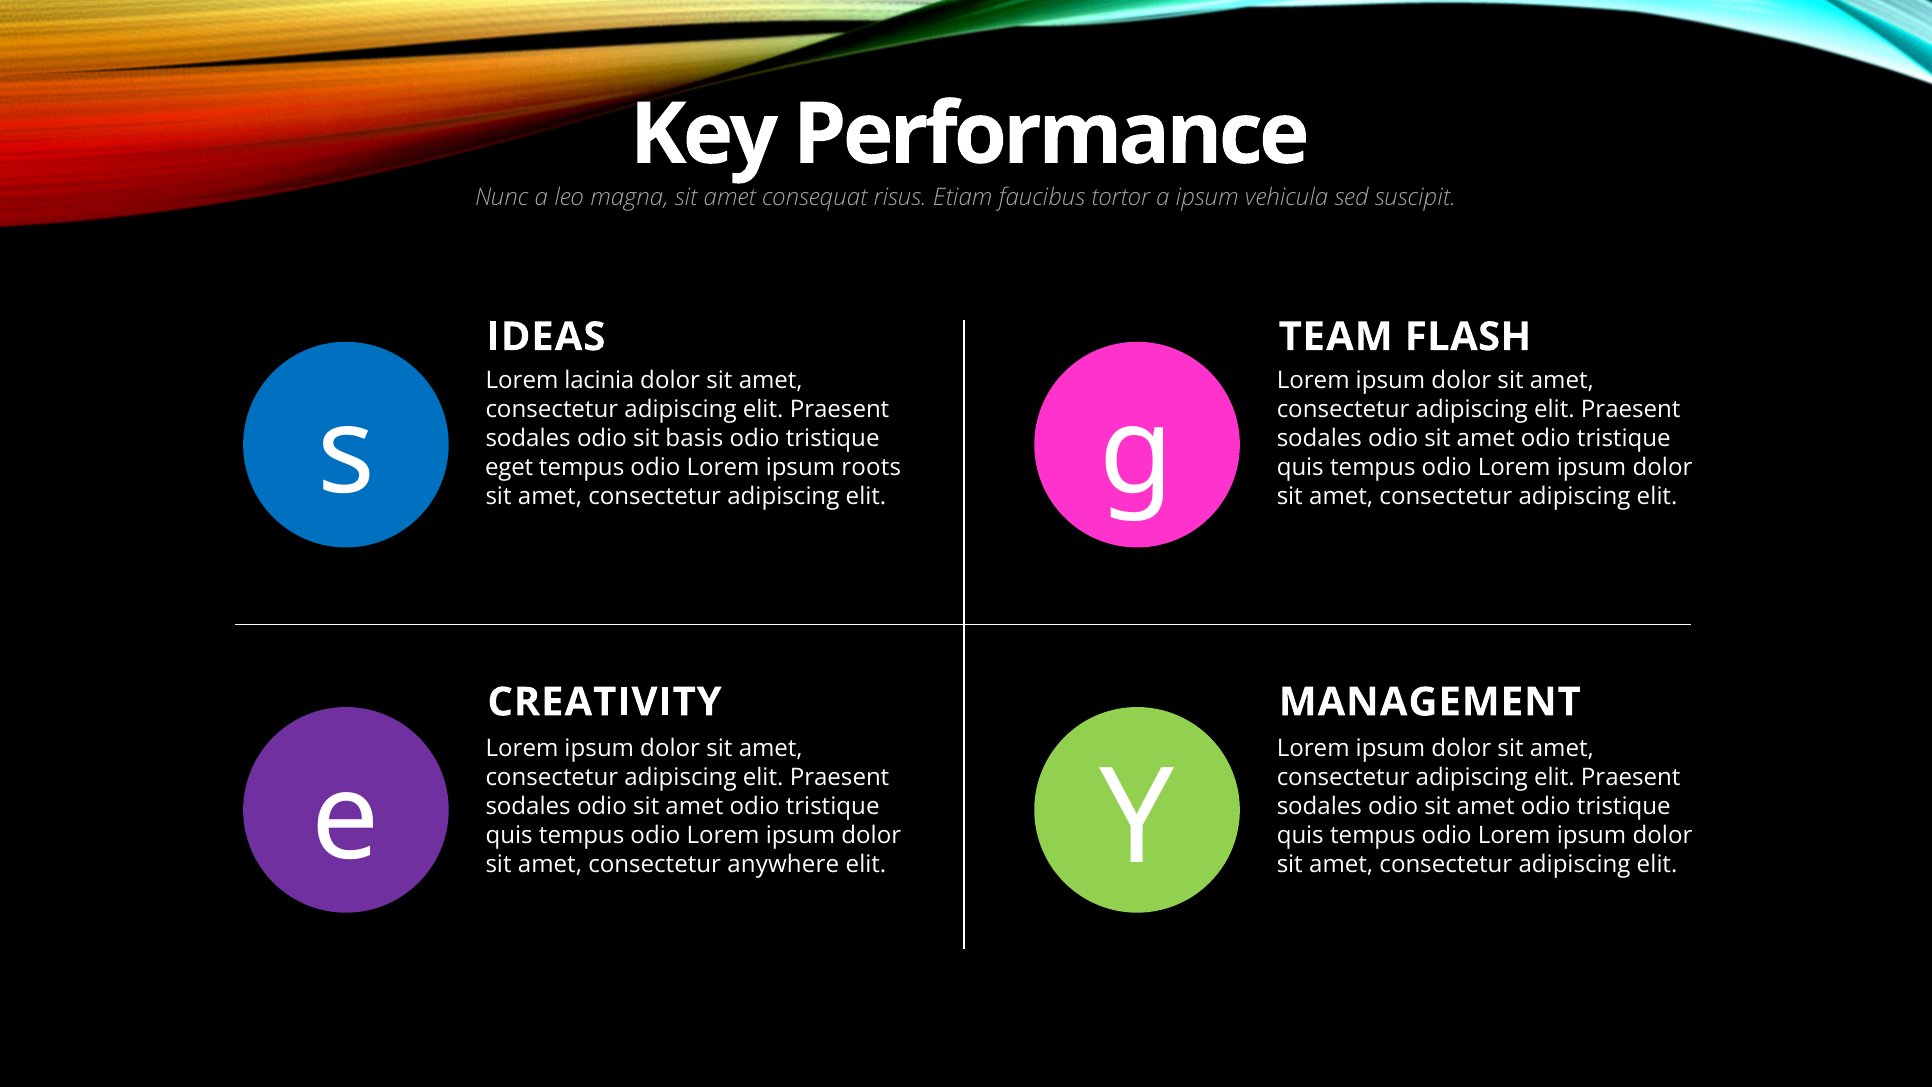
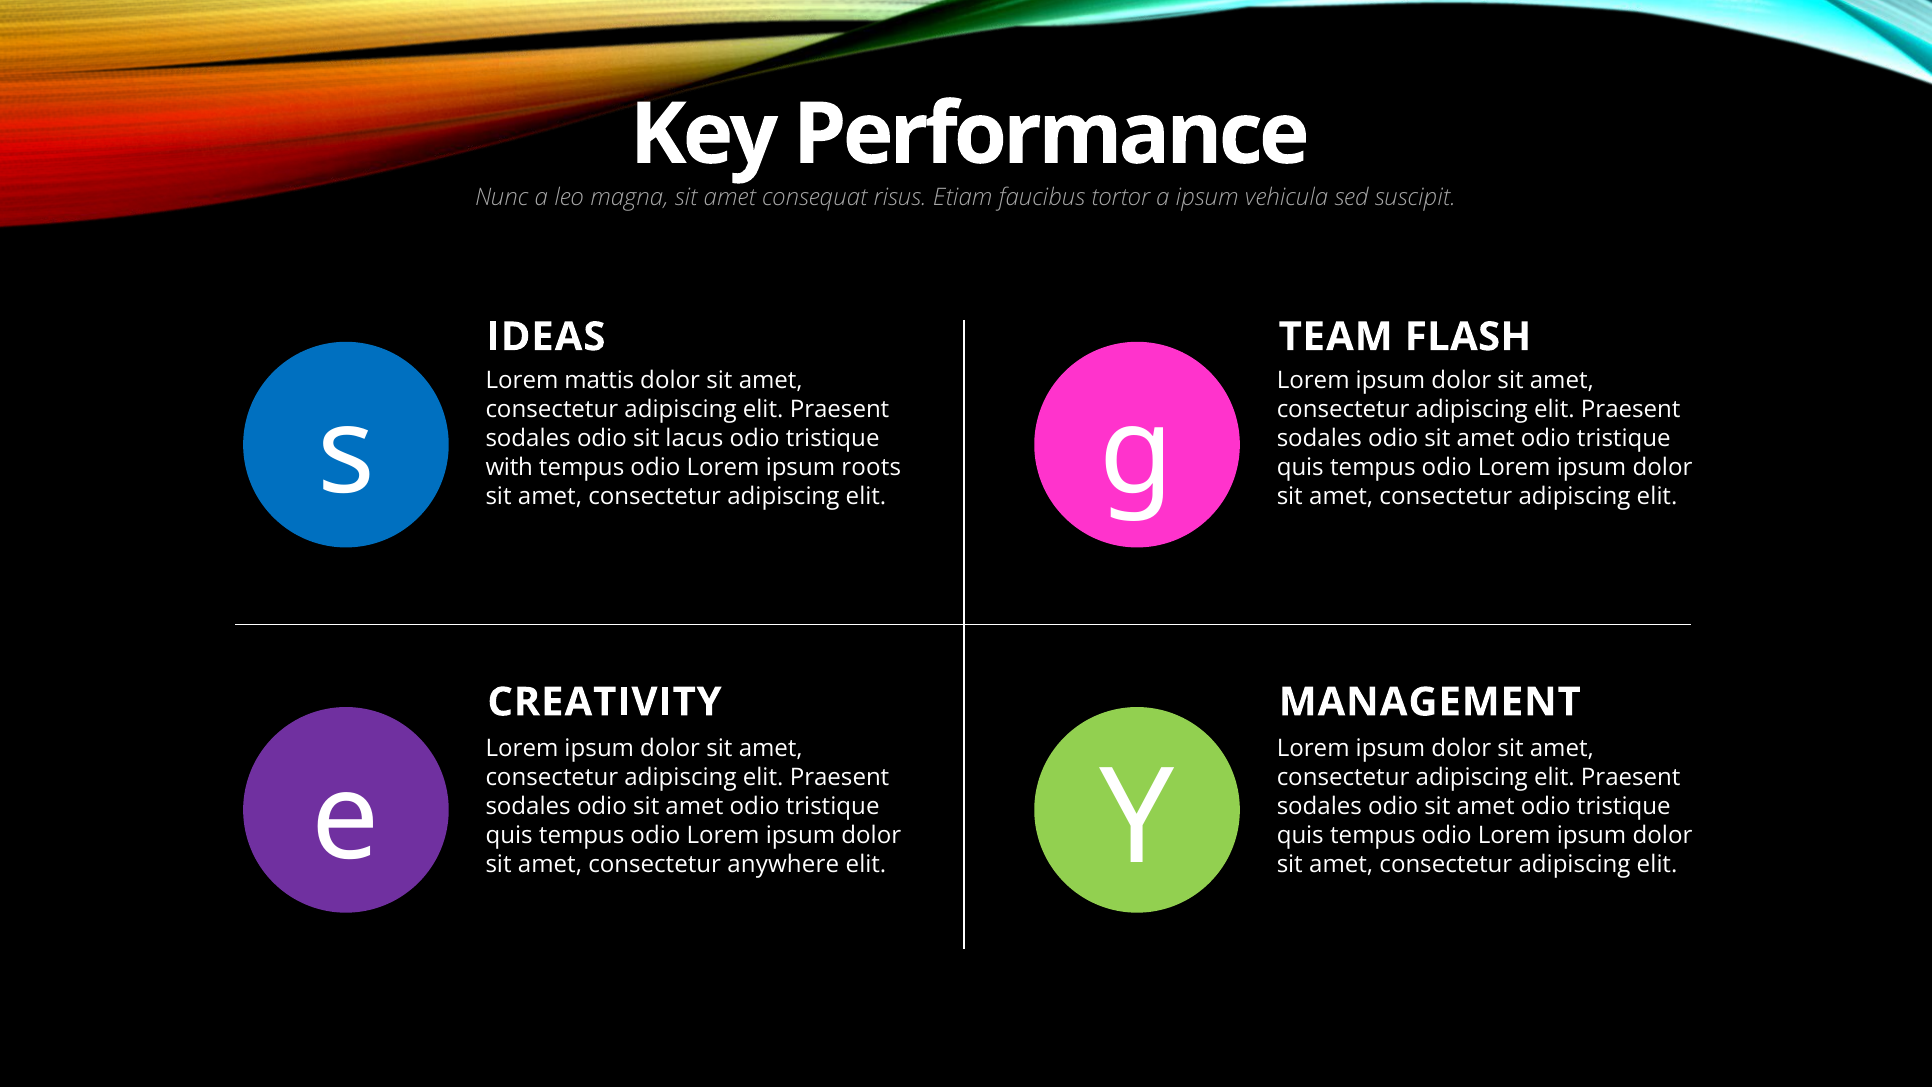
lacinia: lacinia -> mattis (599, 380)
basis: basis -> lacus (694, 438)
eget: eget -> with (509, 467)
